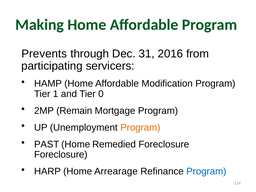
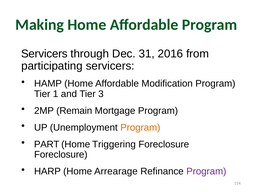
Prevents: Prevents -> Servicers (44, 54)
0: 0 -> 3 (101, 94)
PAST: PAST -> PART (47, 144)
Remedied: Remedied -> Triggering (114, 144)
Program colour: blue -> purple (206, 171)
